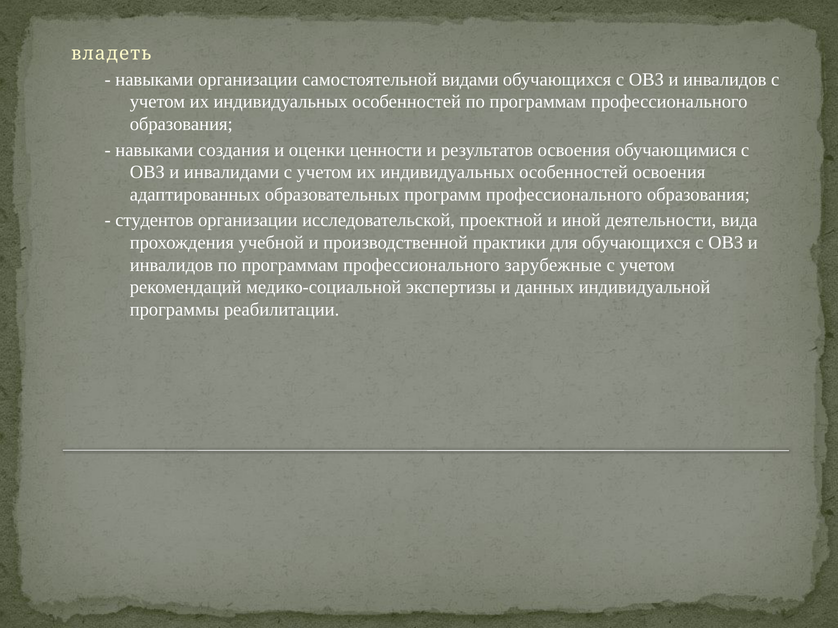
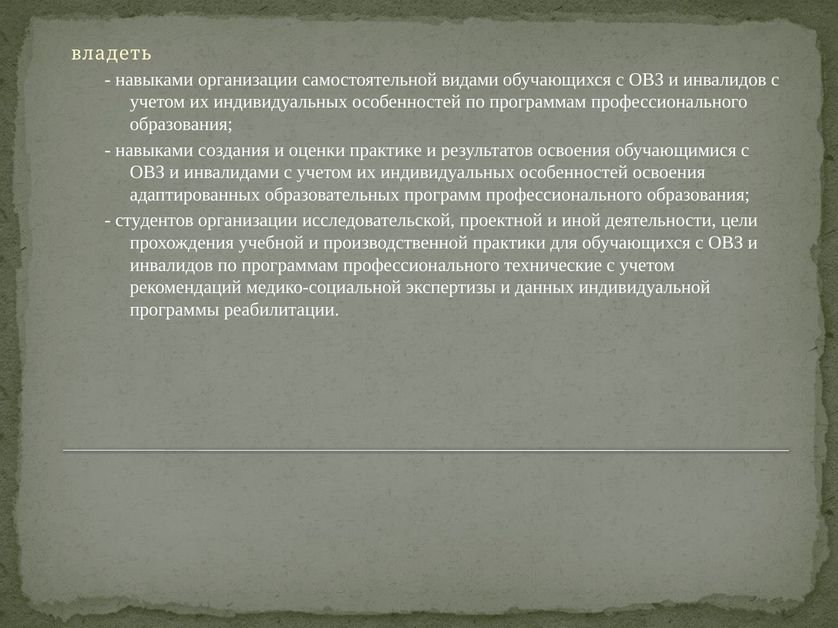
ценности: ценности -> практике (386, 150)
вида: вида -> цели (739, 221)
зарубежные: зарубежные -> технические (553, 265)
